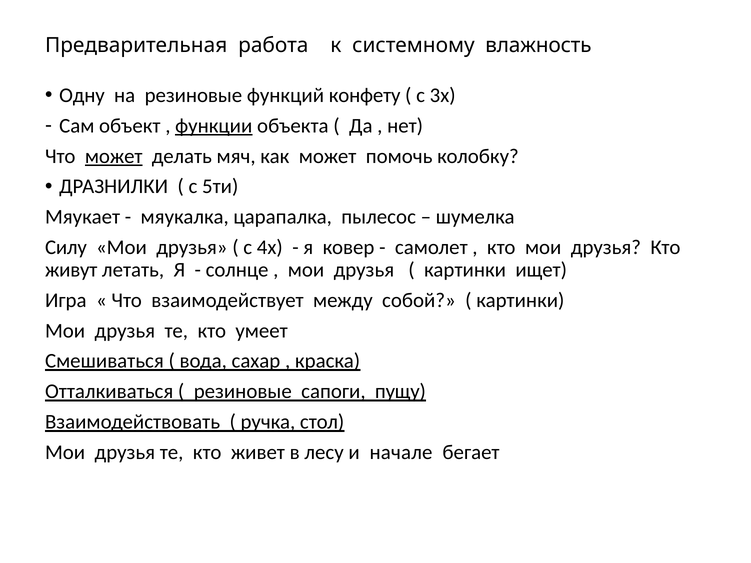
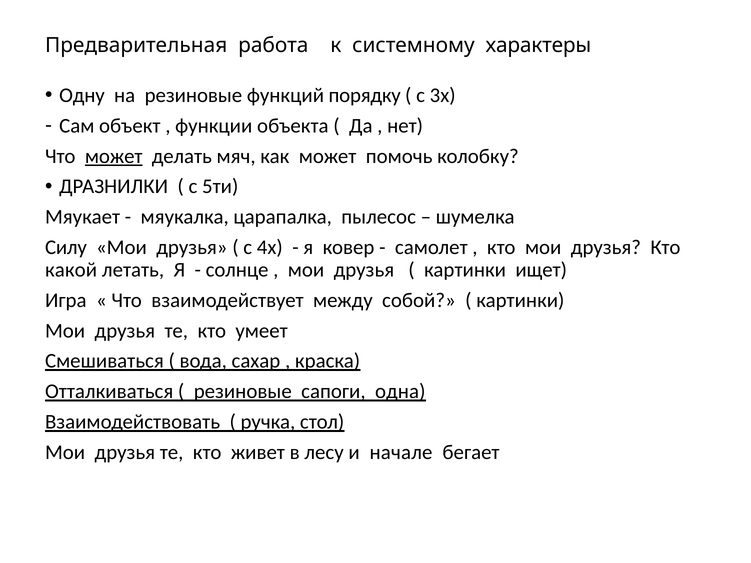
влажность: влажность -> характеры (538, 46)
конфету: конфету -> порядку (365, 95)
функции underline: present -> none (214, 126)
живут: живут -> какой (71, 270)
пущу: пущу -> одна (400, 392)
